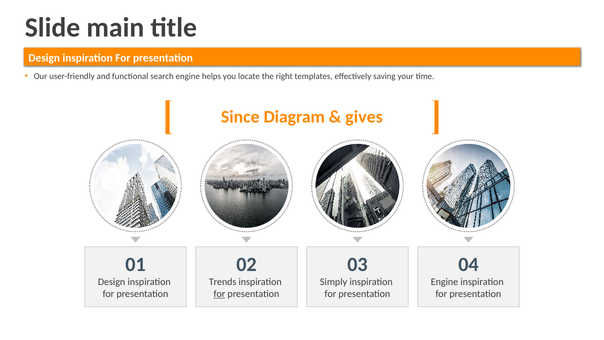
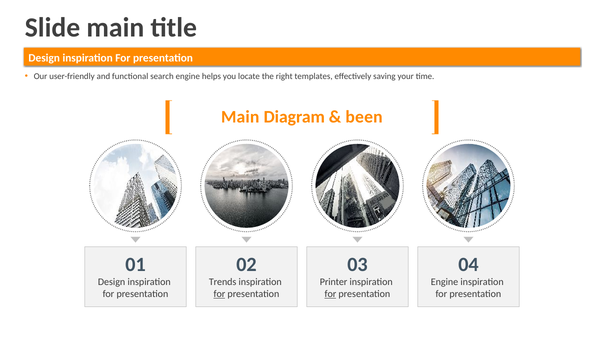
Since: Since -> Main (240, 117)
gives: gives -> been (364, 117)
Simply: Simply -> Printer (334, 282)
for underline: none -> present (330, 294)
